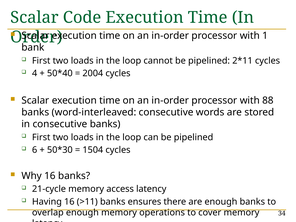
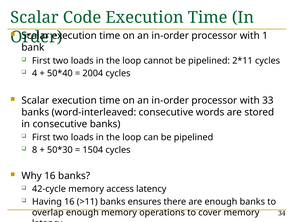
88: 88 -> 33 (268, 100)
6: 6 -> 8 (35, 150)
21-cycle: 21-cycle -> 42-cycle (49, 189)
